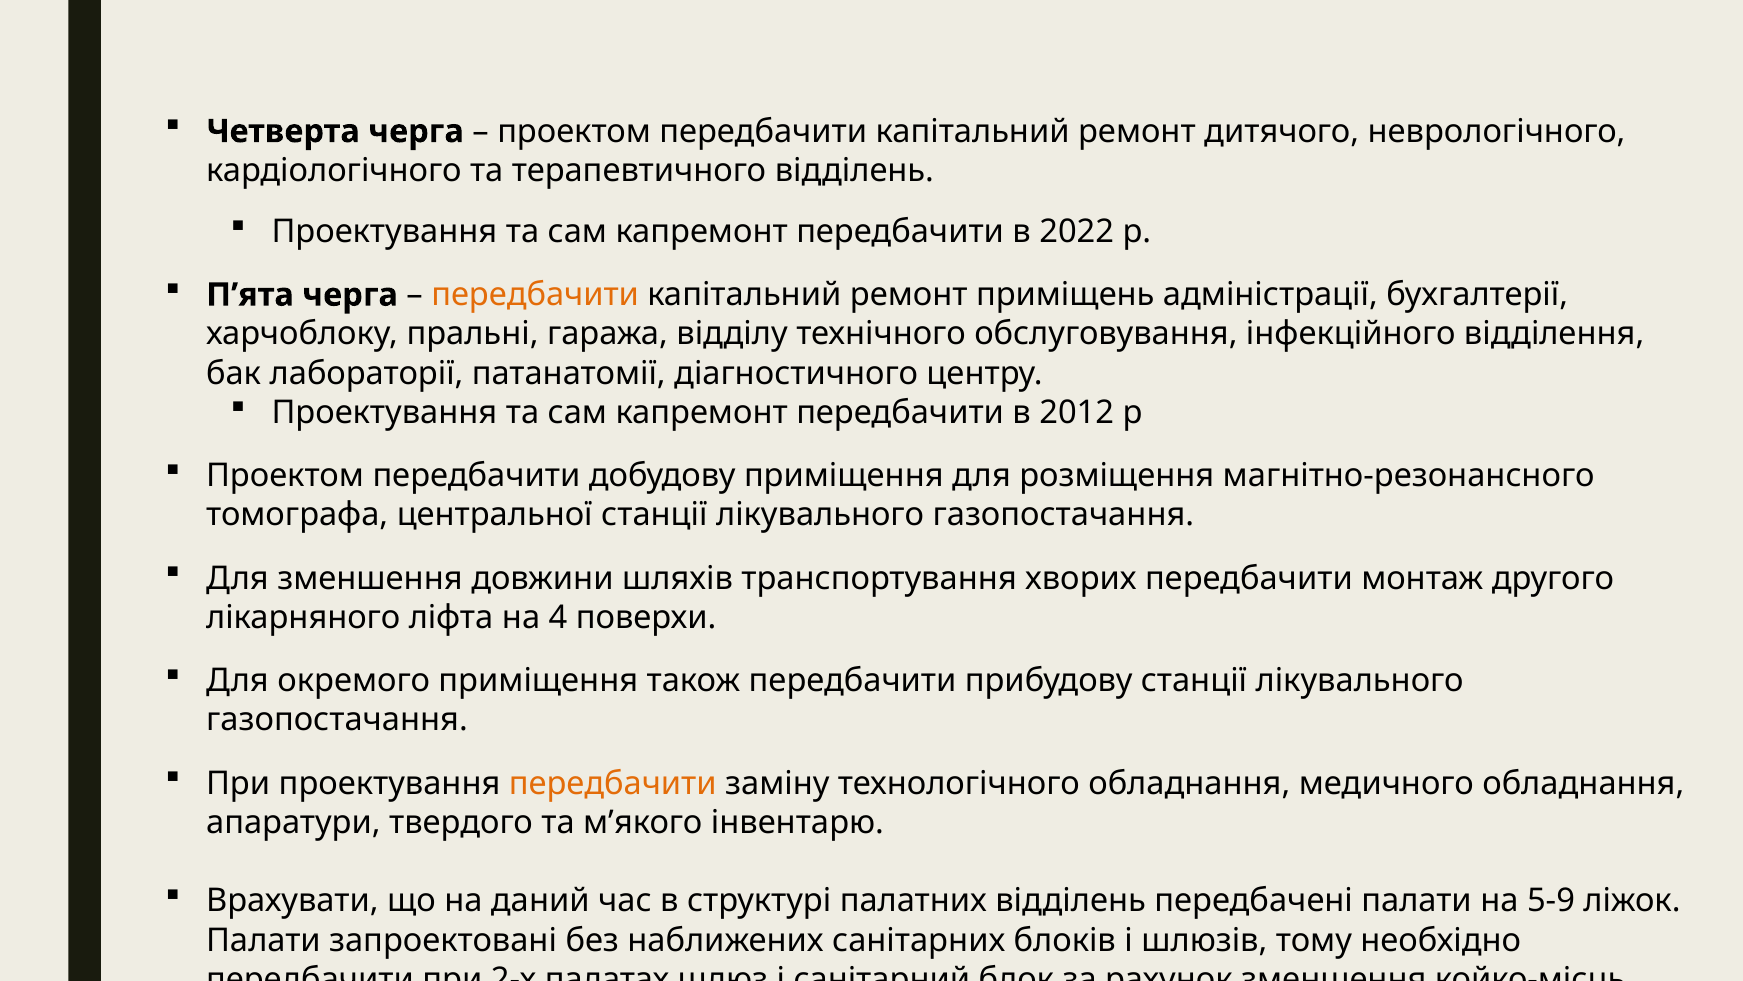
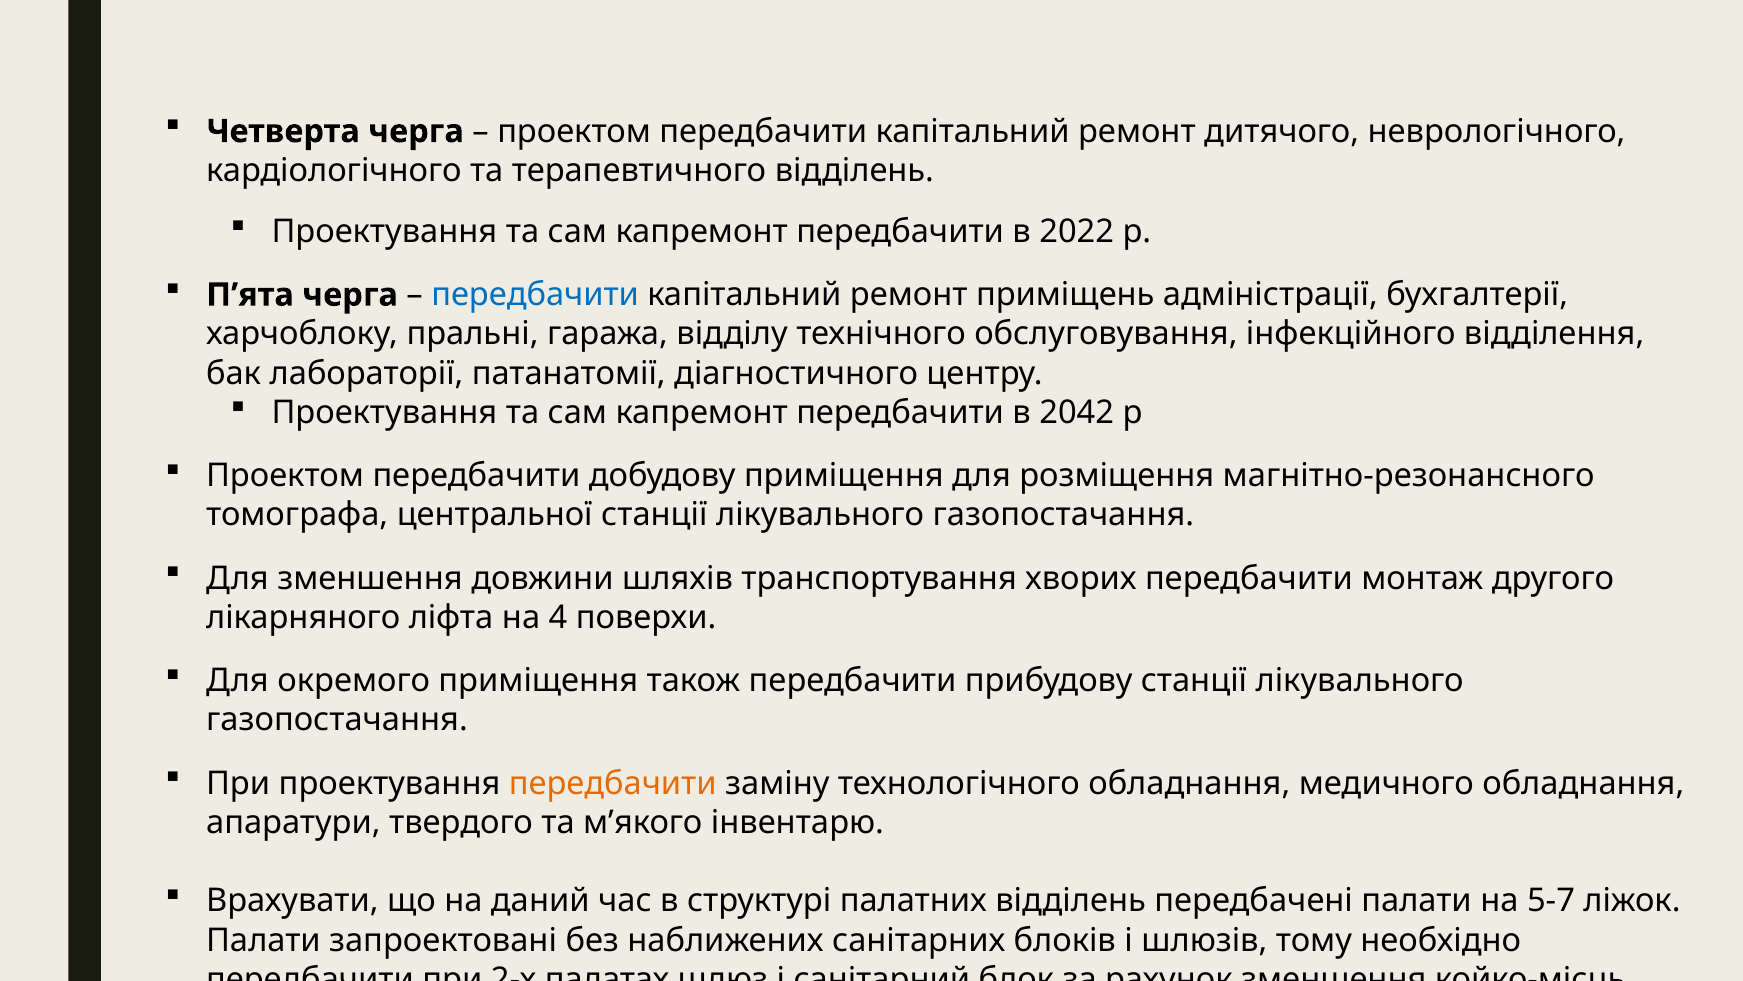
передбачити colour: orange -> blue (535, 295)
2012: 2012 -> 2042 (1077, 412)
5-9: 5-9 -> 5-7 (1551, 901)
